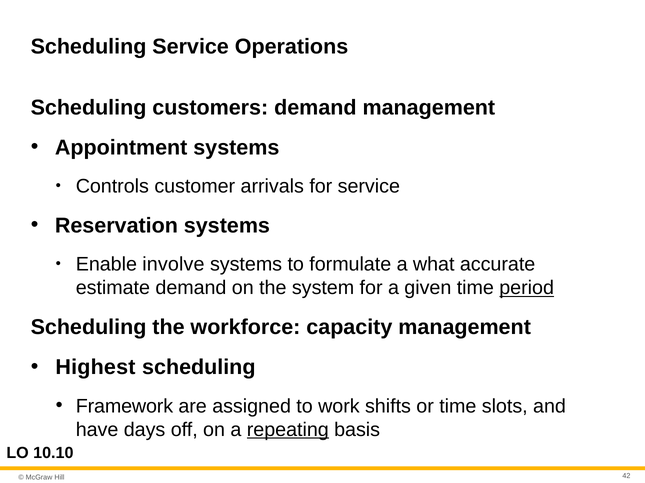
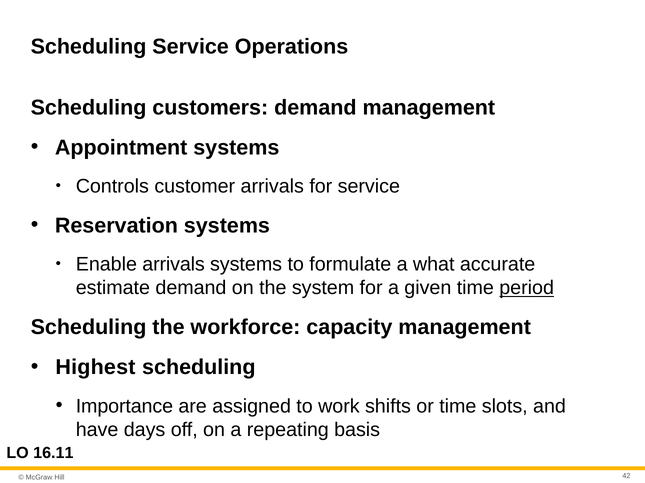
Enable involve: involve -> arrivals (174, 265)
Framework: Framework -> Importance (124, 407)
repeating underline: present -> none (288, 430)
10.10: 10.10 -> 16.11 (53, 454)
